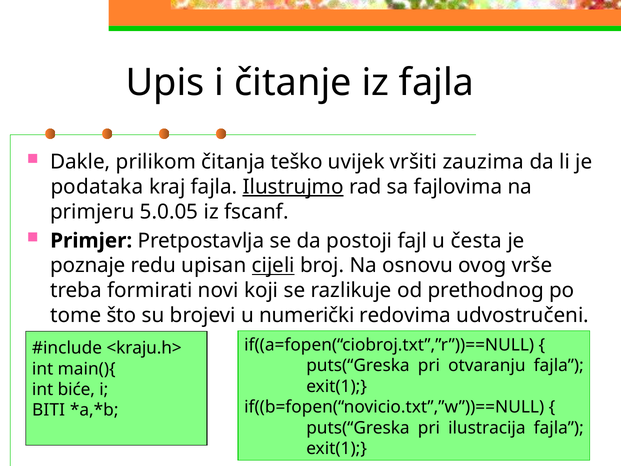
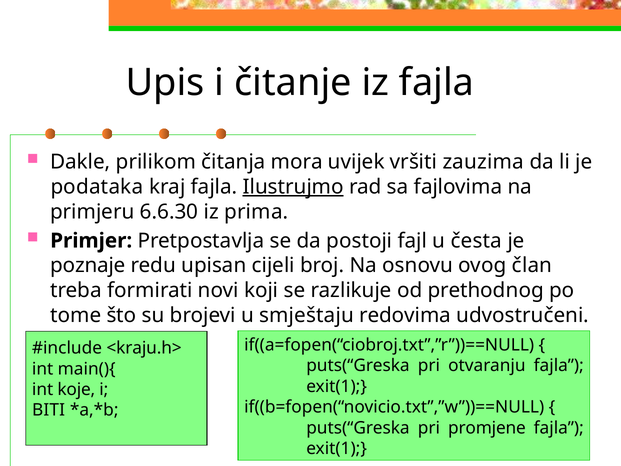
teško: teško -> mora (297, 162)
5.0.05: 5.0.05 -> 6.6.30 (169, 212)
fscanf: fscanf -> prima (256, 212)
cijeli underline: present -> none (273, 265)
vrše: vrše -> član (532, 265)
numerički: numerički -> smještaju (307, 315)
biće: biće -> koje (76, 389)
ilustracija: ilustracija -> promjene (487, 428)
